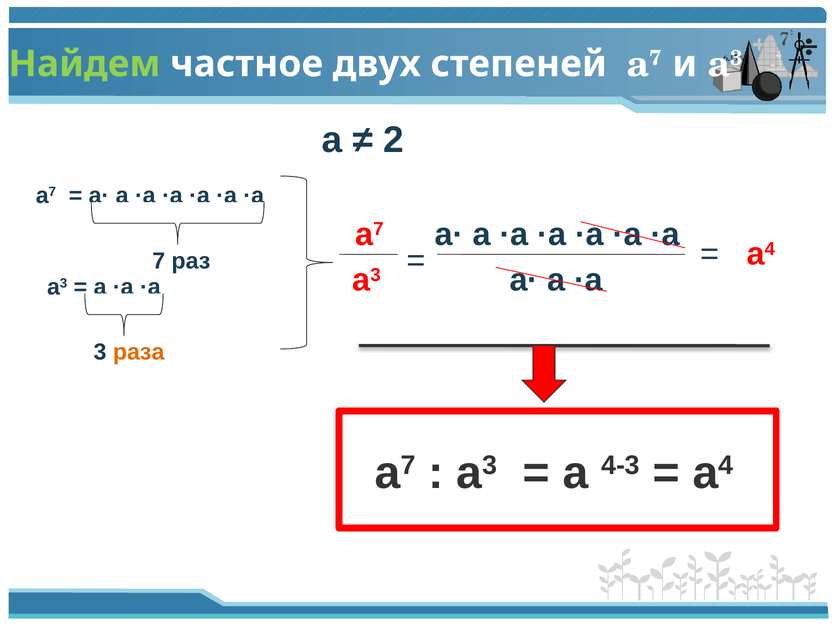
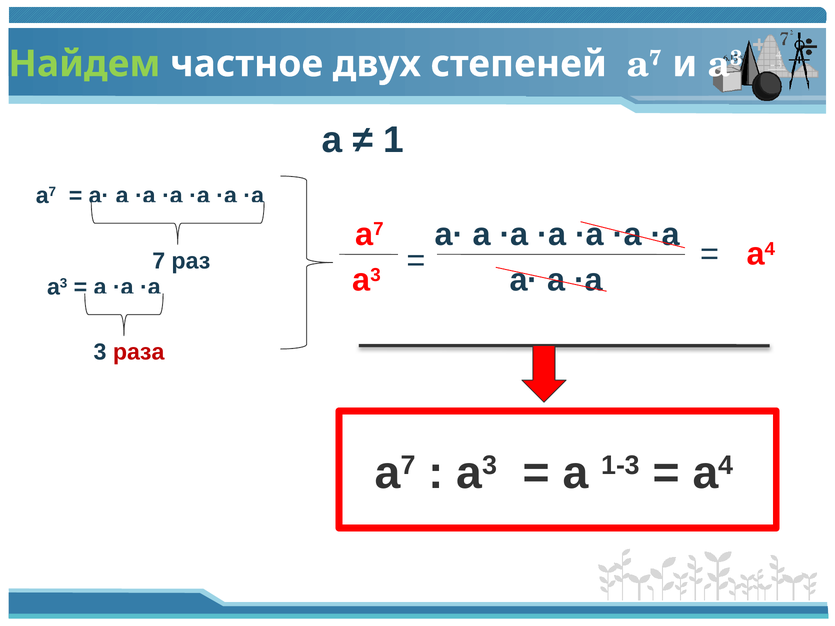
2: 2 -> 1 (394, 140)
раза colour: orange -> red (139, 352)
4-3: 4-3 -> 1-3 (621, 465)
